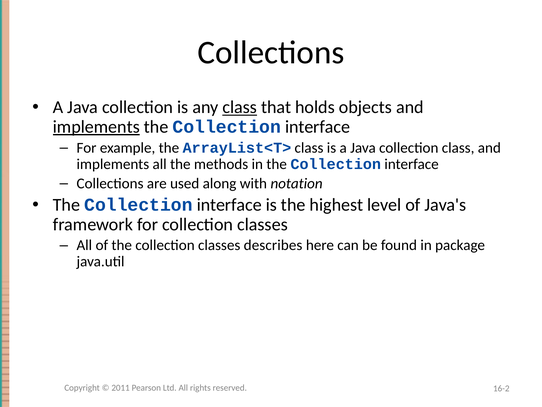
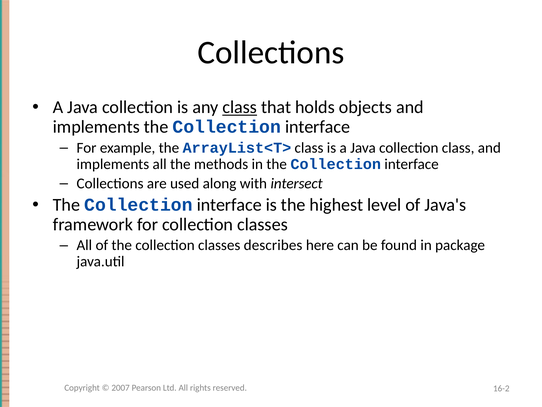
implements underline: present -> none (96, 127)
notation: notation -> intersect (297, 183)
2011: 2011 -> 2007 (121, 387)
